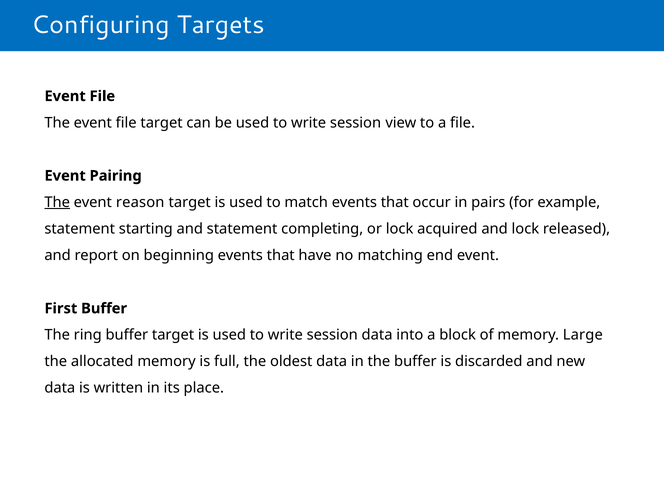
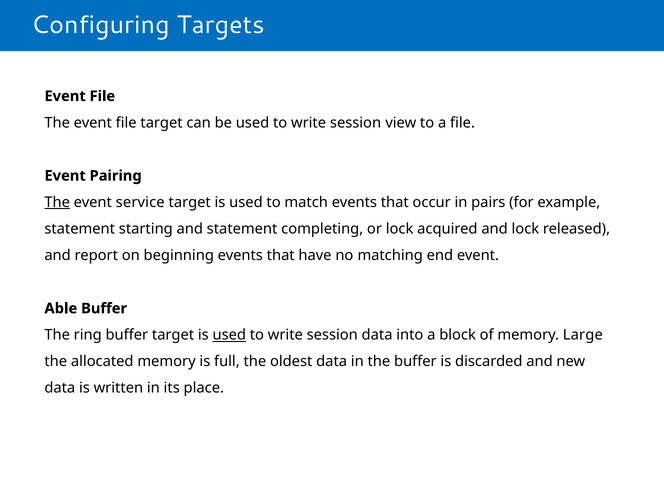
reason: reason -> service (140, 202)
First: First -> Able (61, 308)
used underline: none -> present (229, 335)
